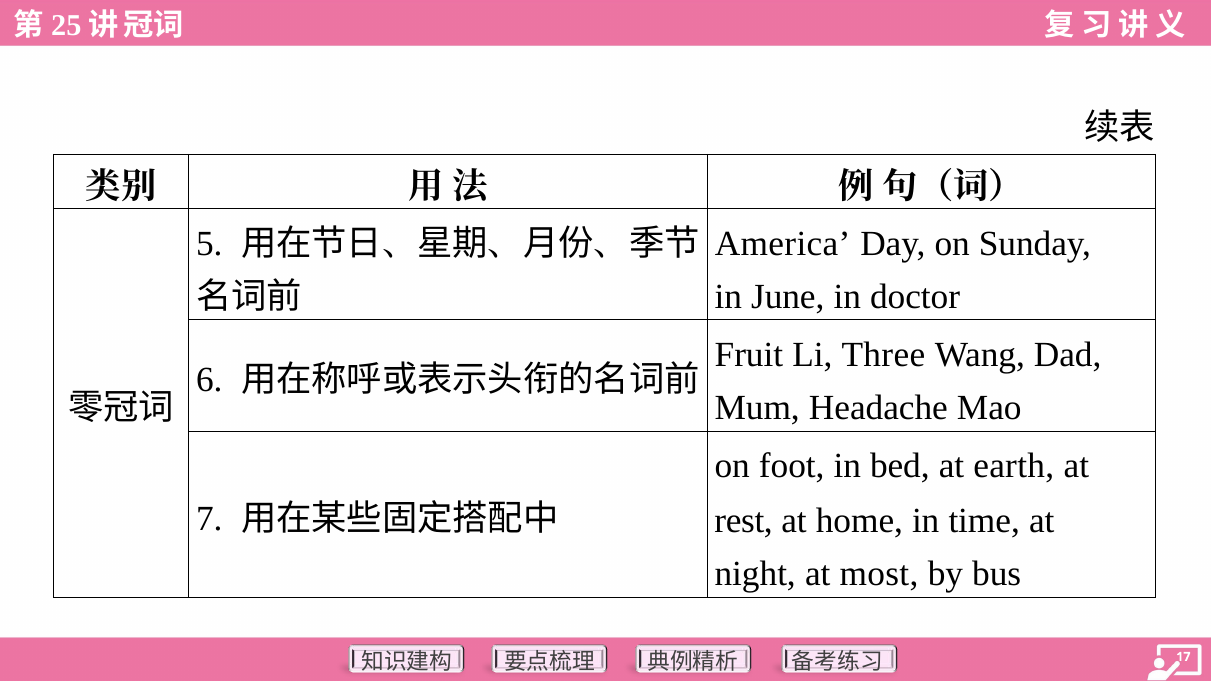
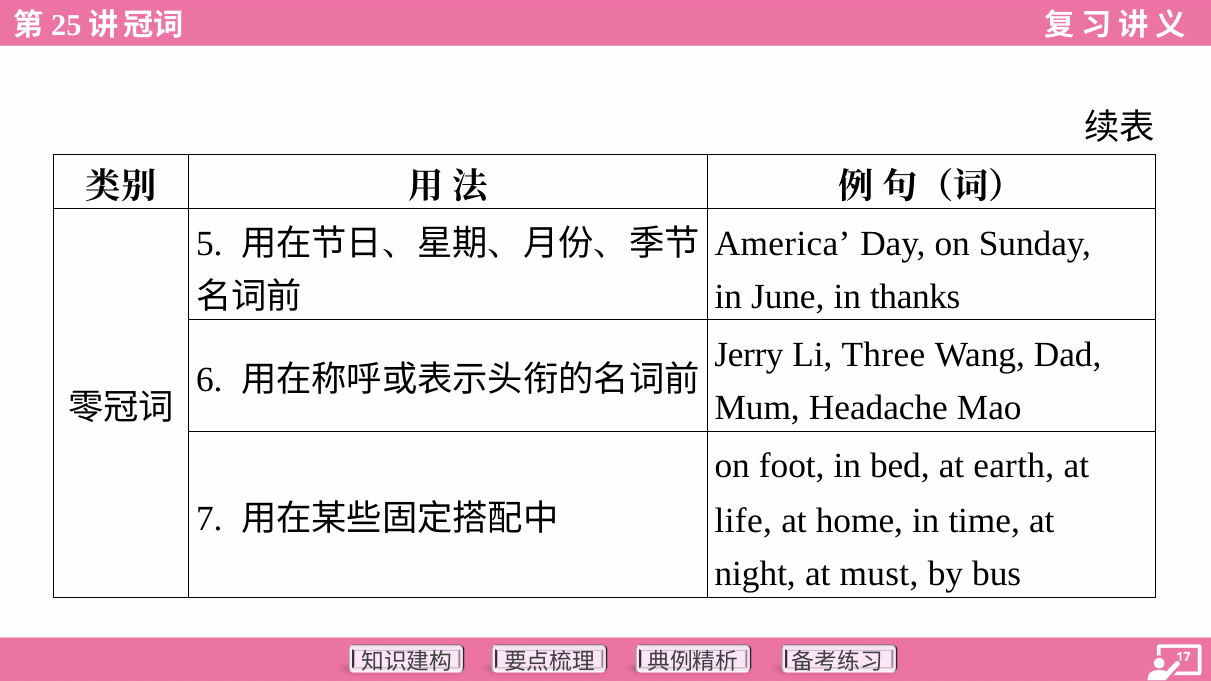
doctor: doctor -> thanks (915, 296)
Fruit: Fruit -> Jerry (749, 355)
rest: rest -> life (743, 521)
most: most -> must (879, 574)
